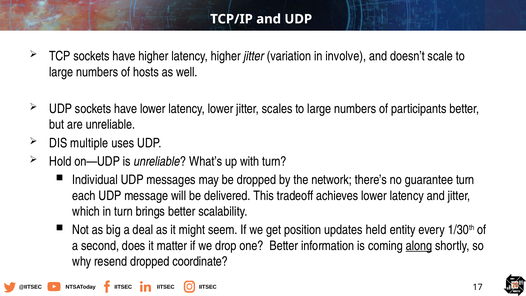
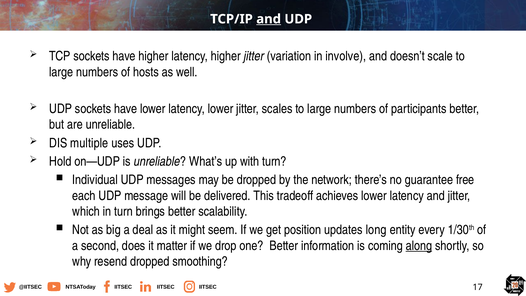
and underline: none -> present (269, 19)
guarantee turn: turn -> free (465, 180)
held: held -> long (376, 230)
coordinate: coordinate -> smoothing (200, 261)
